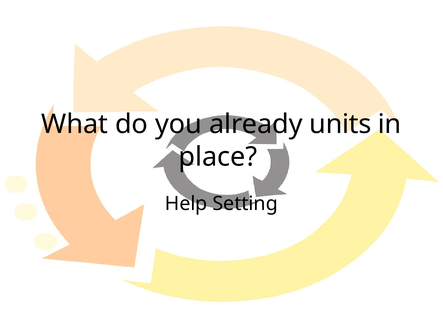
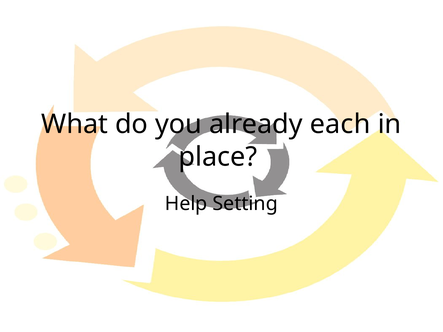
units: units -> each (340, 124)
